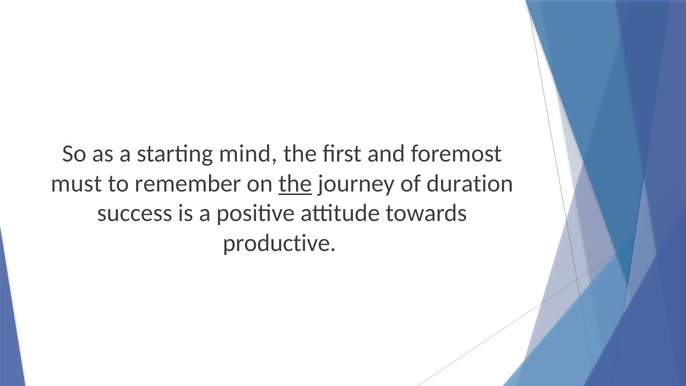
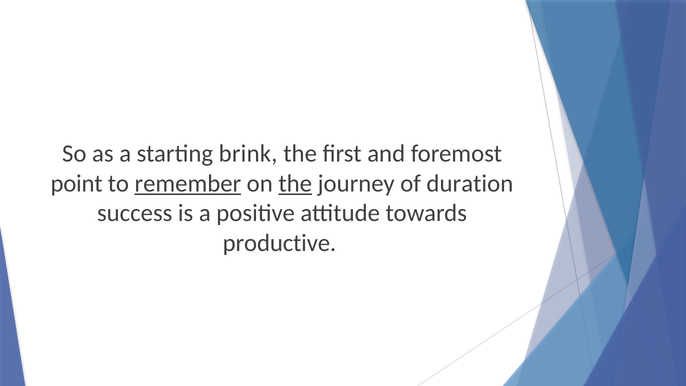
mind: mind -> brink (248, 154)
must: must -> point (77, 183)
remember underline: none -> present (188, 183)
